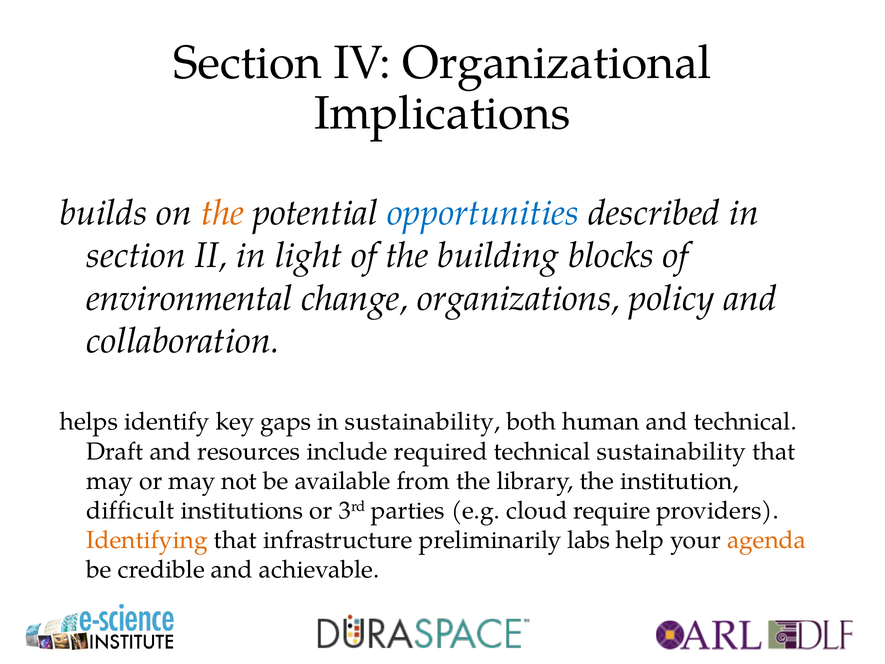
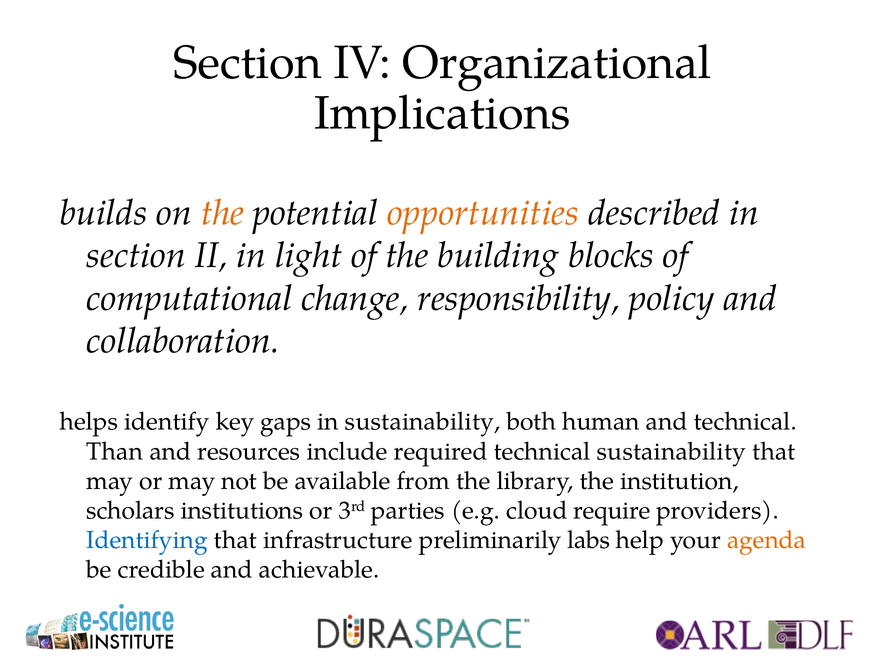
opportunities colour: blue -> orange (483, 213)
environmental: environmental -> computational (189, 298)
organizations: organizations -> responsibility (519, 298)
Draft: Draft -> Than (115, 451)
difficult: difficult -> scholars (130, 510)
Identifying colour: orange -> blue (147, 540)
